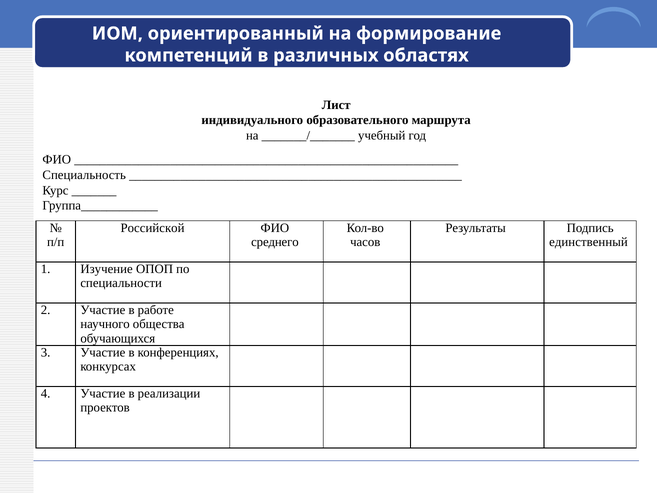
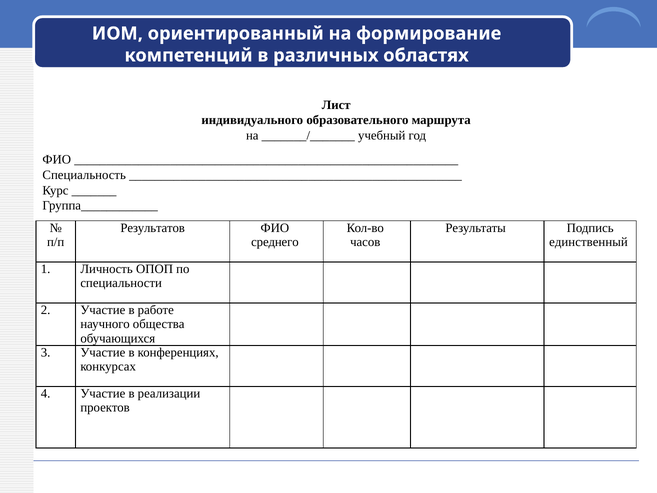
Российской: Российской -> Результатов (153, 228)
Изучение: Изучение -> Личность (107, 269)
